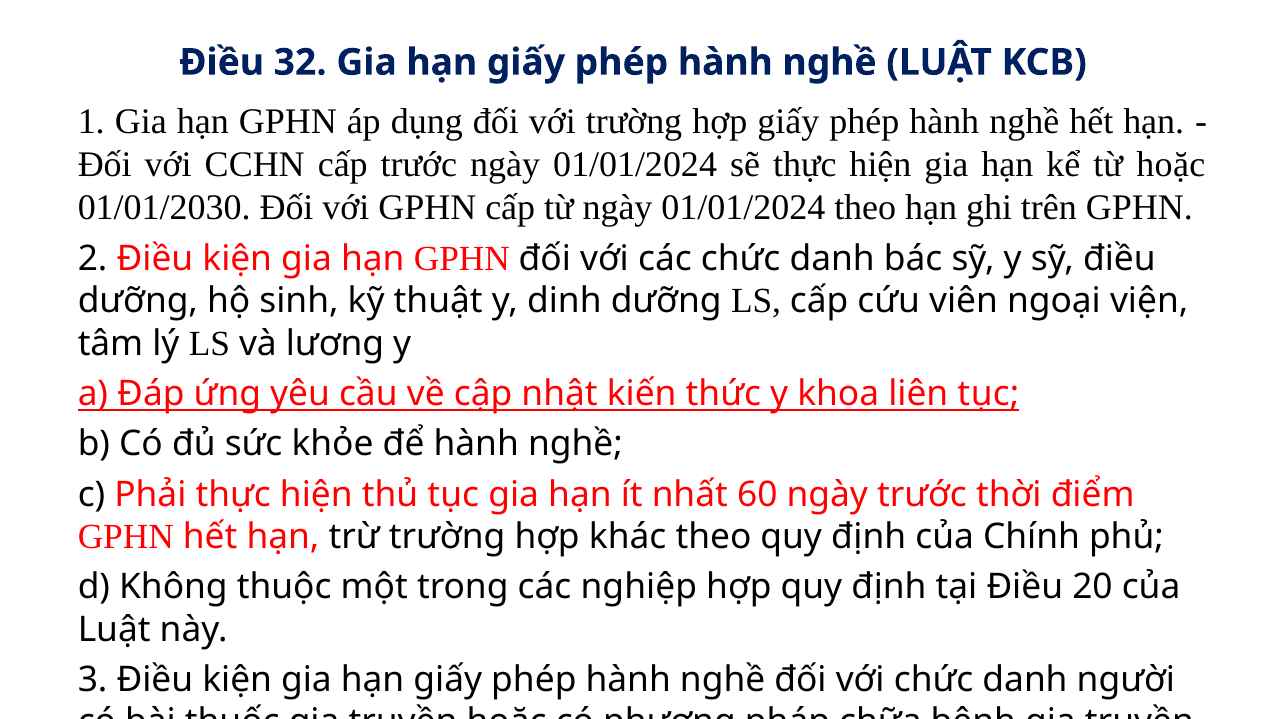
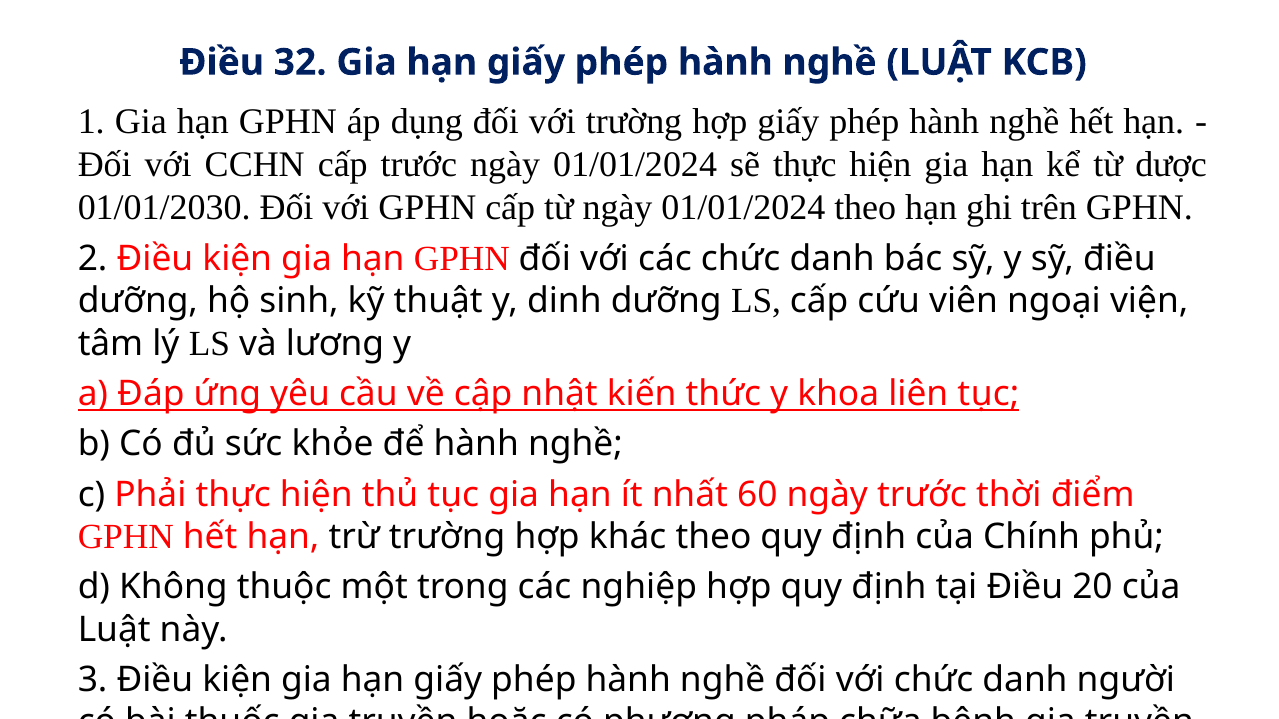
từ hoặc: hoặc -> dược (1171, 165)
